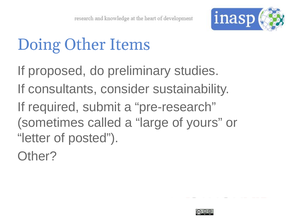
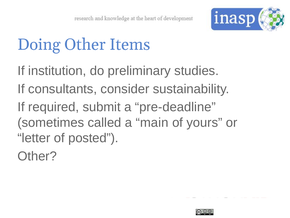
proposed: proposed -> institution (57, 71)
pre-research: pre-research -> pre-deadline (175, 107)
large: large -> main (152, 122)
